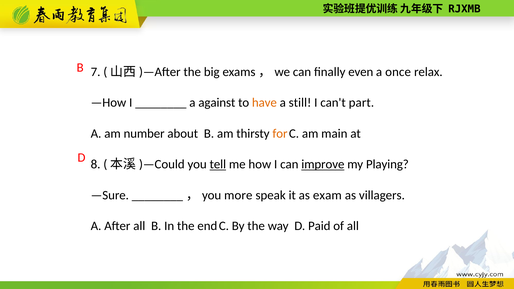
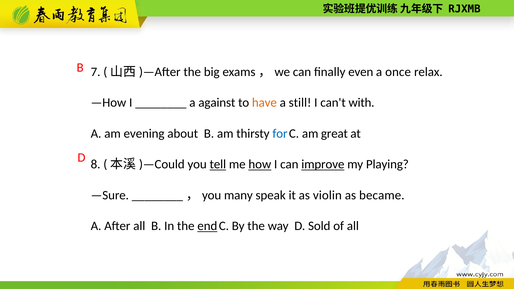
part: part -> with (362, 103)
number: number -> evening (144, 134)
for colour: orange -> blue (280, 134)
main: main -> great (334, 134)
how underline: none -> present (260, 164)
more: more -> many (238, 195)
exam: exam -> violin (327, 195)
villagers: villagers -> became (382, 195)
end underline: none -> present (207, 226)
Paid: Paid -> Sold (319, 226)
